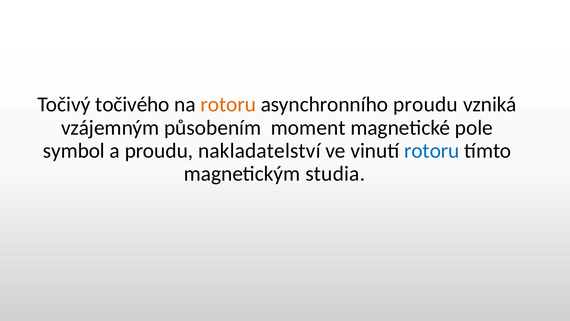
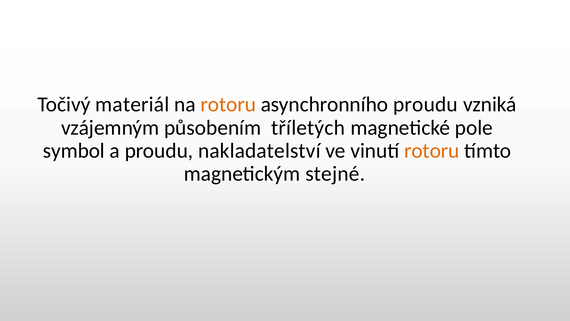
točivého: točivého -> materiál (132, 104)
moment: moment -> tříletých (308, 127)
rotoru colour: blue -> orange (432, 151)
studia: studia -> stejné (335, 174)
